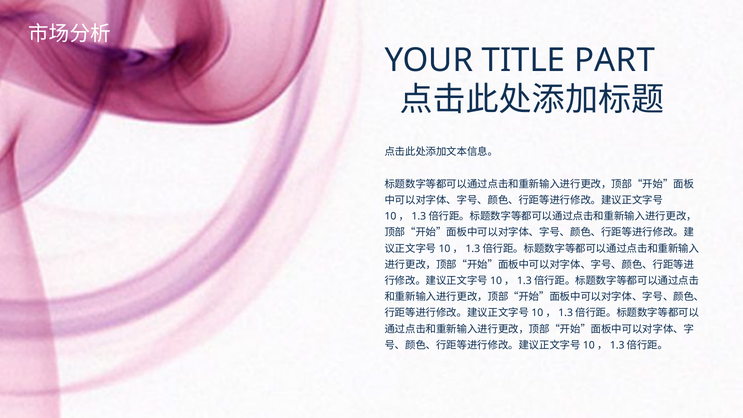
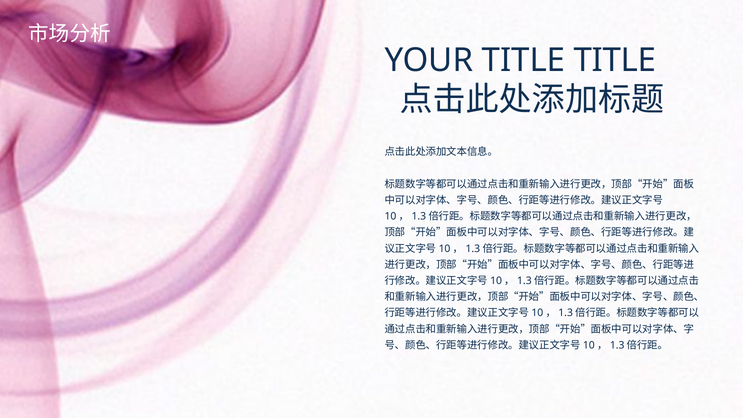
TITLE PART: PART -> TITLE (615, 60)
